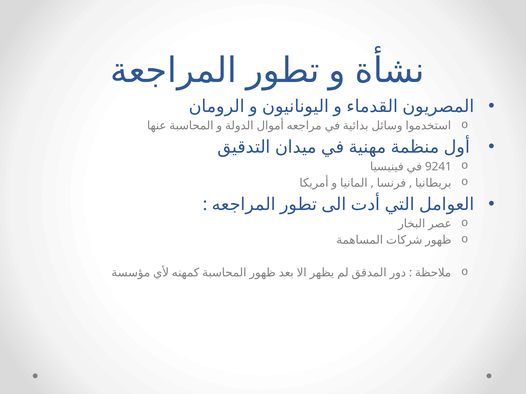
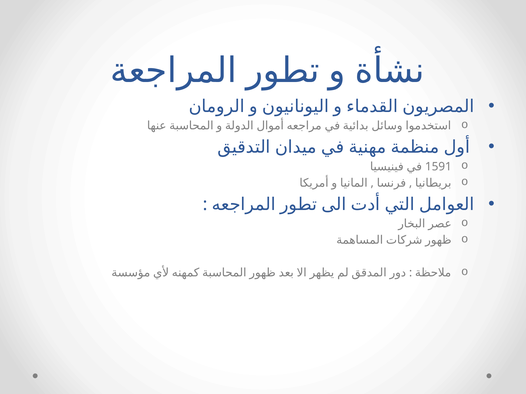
9241: 9241 -> 1591 (438, 167)
